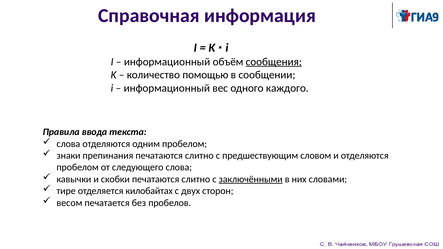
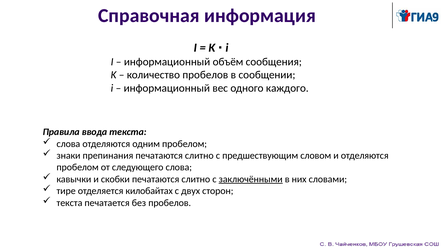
сообщения underline: present -> none (274, 62)
количество помощью: помощью -> пробелов (205, 75)
весом: весом -> текста (69, 203)
